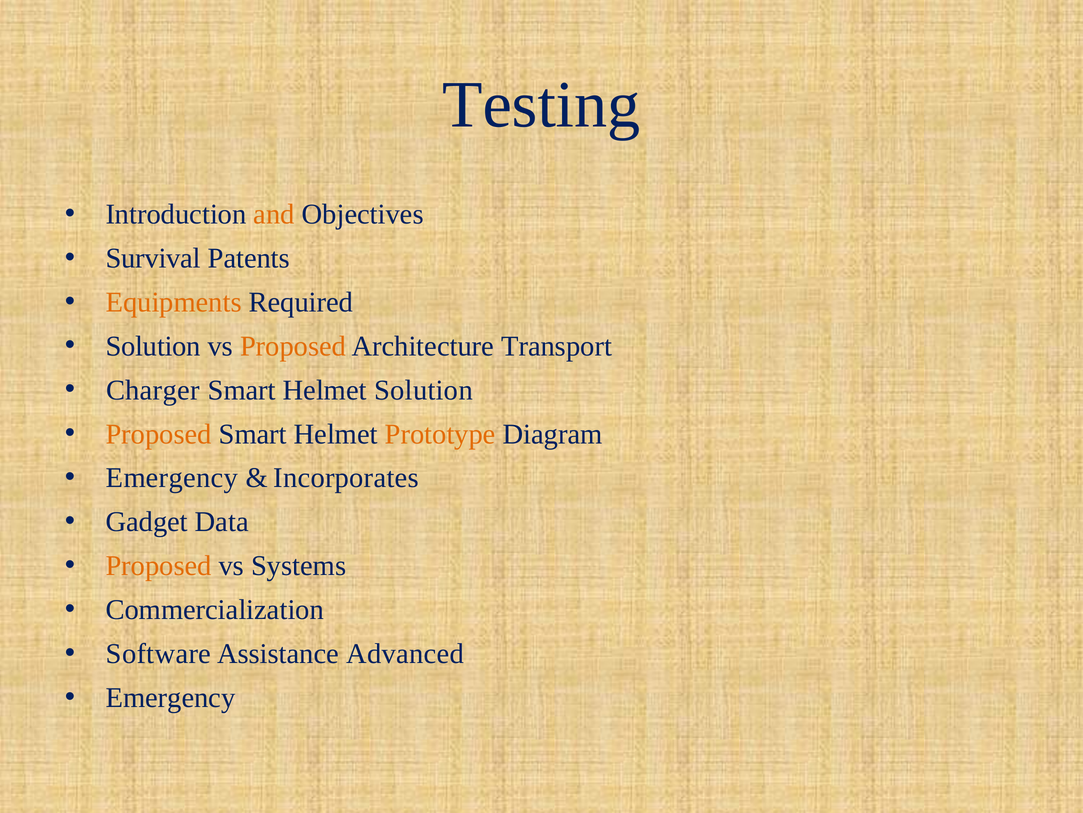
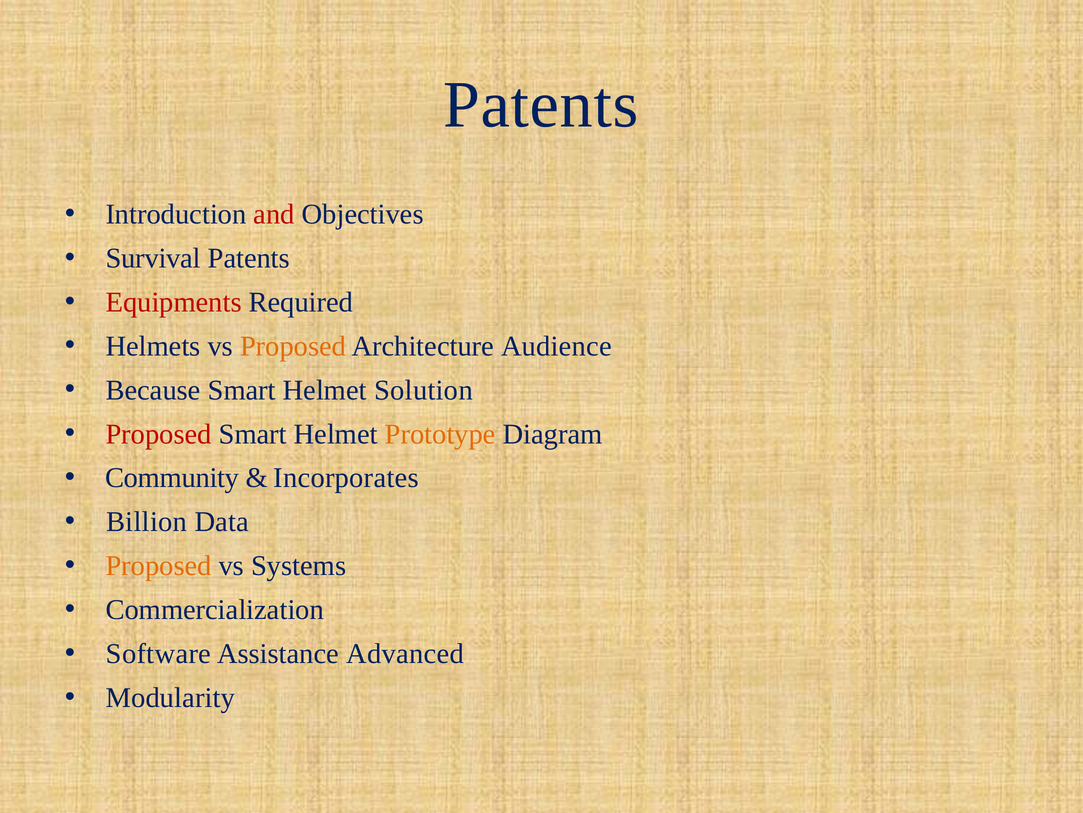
Testing: Testing -> Patents (541, 105)
and colour: orange -> red (274, 214)
Equipments colour: orange -> red (174, 302)
Solution: Solution -> Helmets (153, 346)
Transport: Transport -> Audience (556, 346)
Charger: Charger -> Because (153, 390)
Proposed colour: orange -> red (159, 434)
Emergency: Emergency -> Community (172, 478)
Gadget: Gadget -> Billion (147, 521)
Emergency: Emergency -> Modularity (170, 697)
